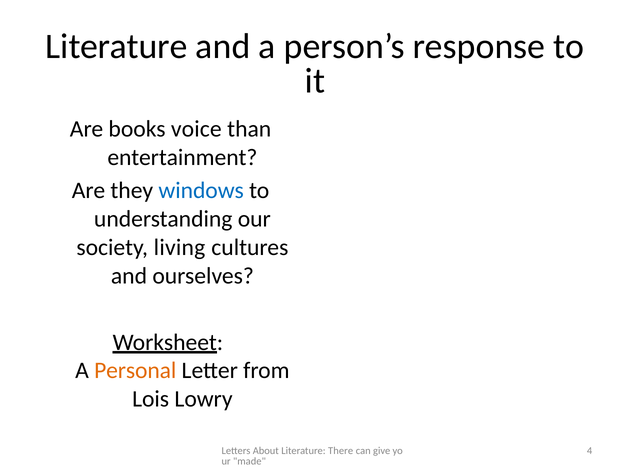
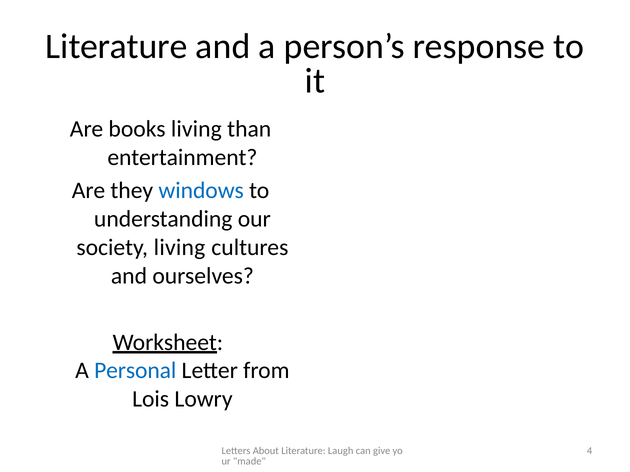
books voice: voice -> living (196, 129)
Personal colour: orange -> blue (135, 371)
There: There -> Laugh (341, 451)
